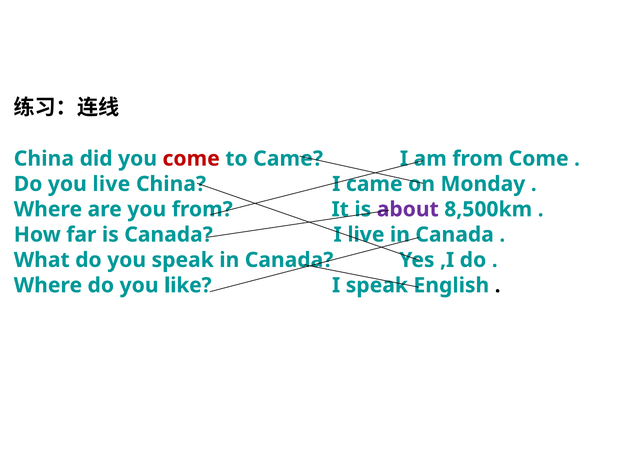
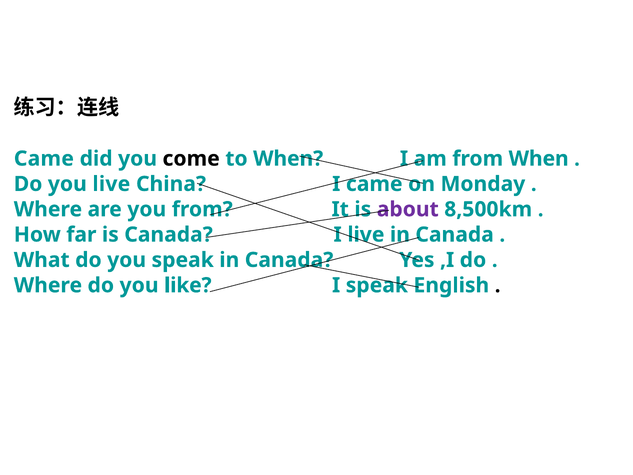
China: China -> Came (44, 159)
come colour: red -> black (191, 159)
to Came: Came -> When (288, 159)
from Come: Come -> When (539, 159)
